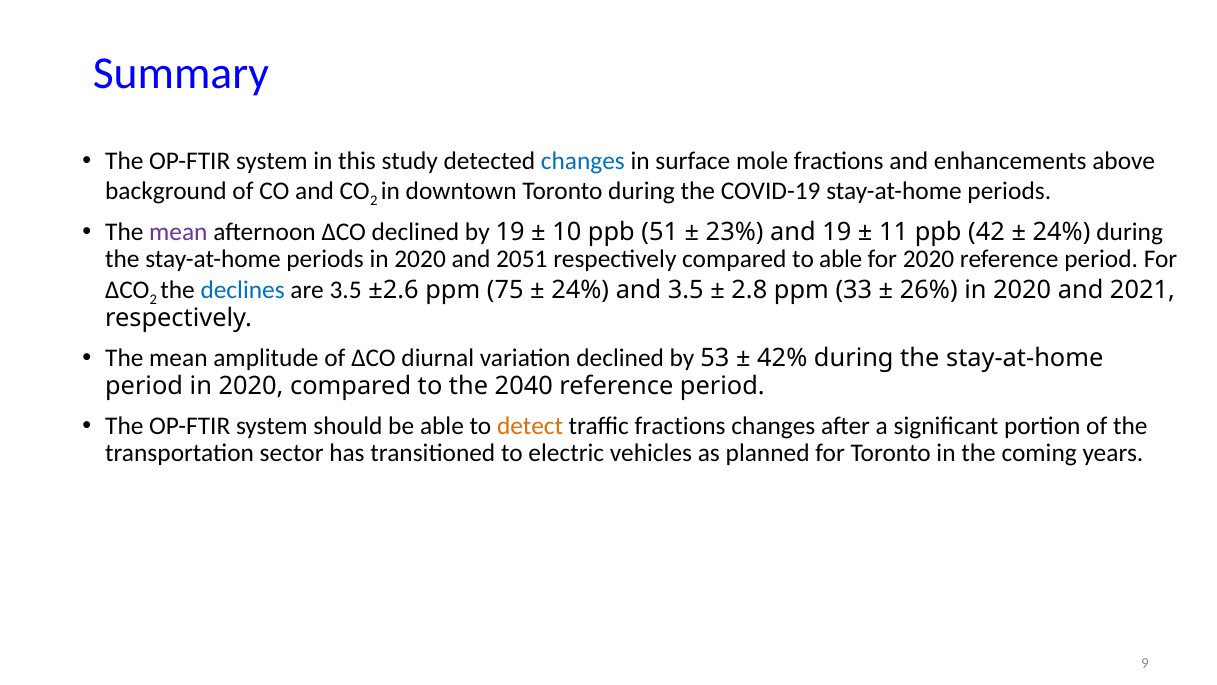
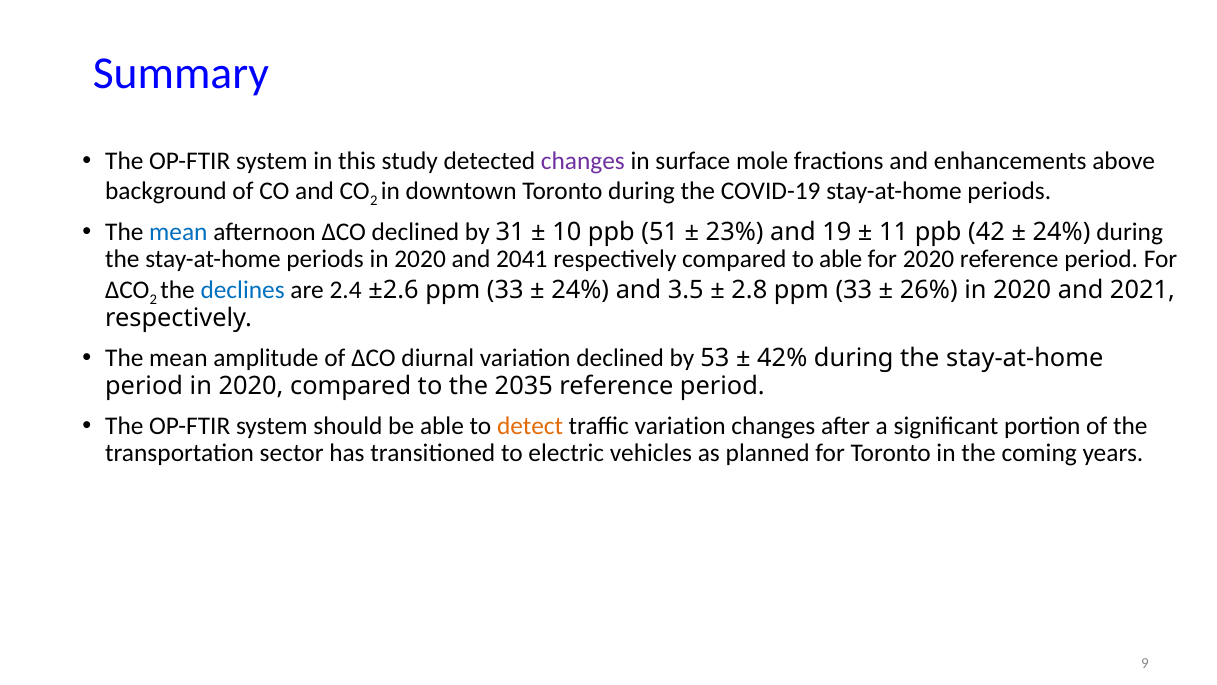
changes colour: blue -> purple (583, 161)
mean colour: purple -> blue (178, 232)
by 19: 19 -> 31 (510, 232)
2051: 2051 -> 2041 (522, 259)
are 3.5: 3.5 -> 2.4 (346, 290)
±2.6 ppm 75: 75 -> 33 (505, 290)
2040: 2040 -> 2035 (524, 386)
traffic fractions: fractions -> variation (680, 426)
